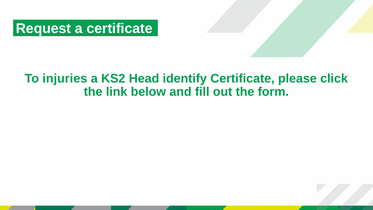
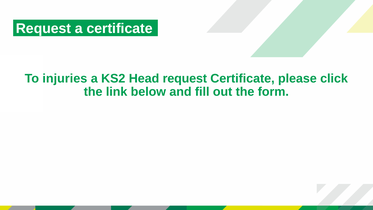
Head identify: identify -> request (185, 78)
